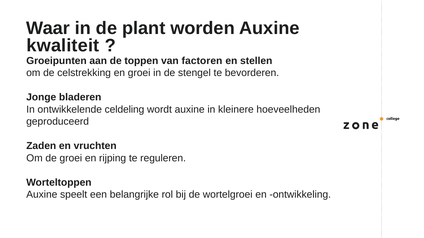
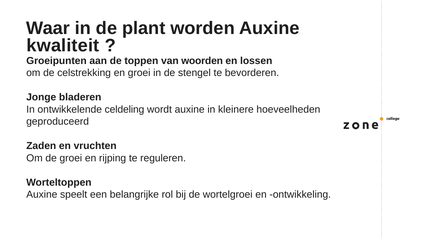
factoren: factoren -> woorden (202, 61)
stellen: stellen -> lossen (256, 61)
